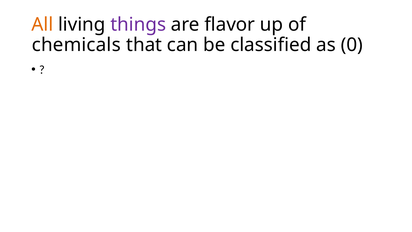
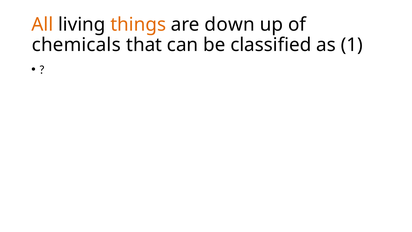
things colour: purple -> orange (138, 24)
flavor: flavor -> down (230, 24)
0: 0 -> 1 (352, 45)
